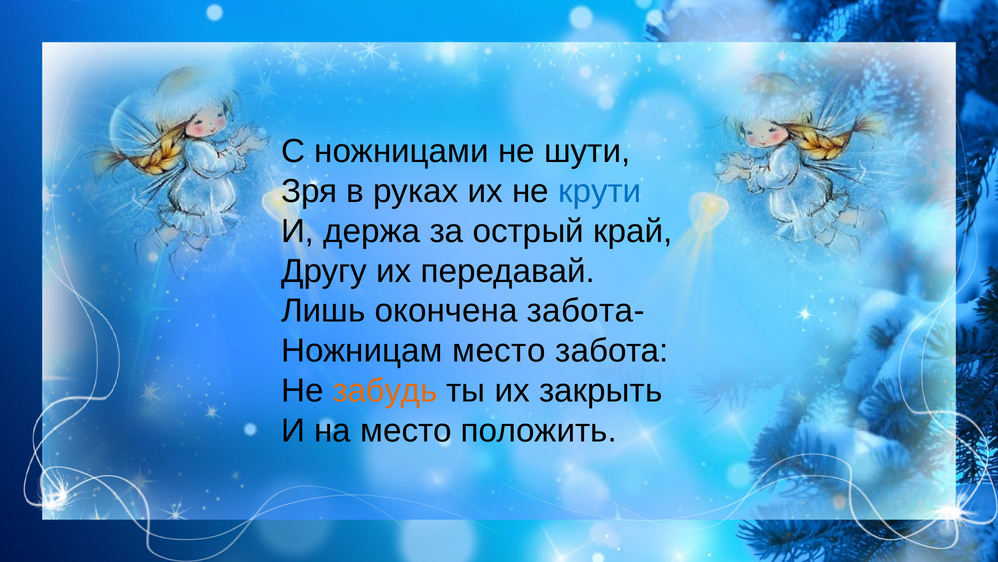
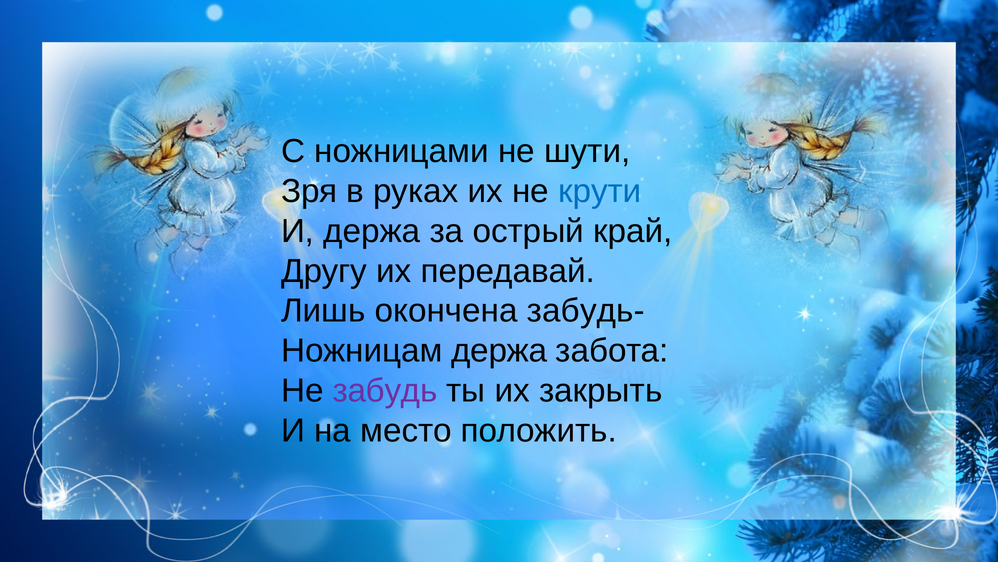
забота-: забота- -> забудь- (586, 311)
Ножницам место: место -> держа (499, 351)
забудь colour: orange -> purple (385, 390)
